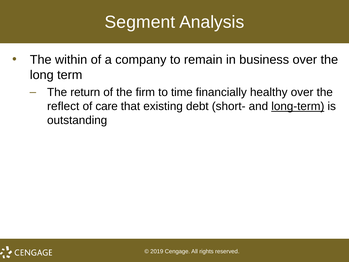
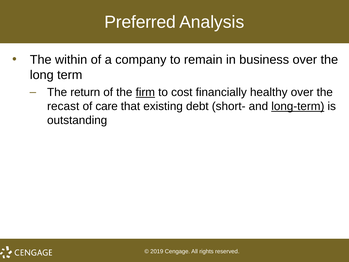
Segment: Segment -> Preferred (140, 22)
firm underline: none -> present (145, 92)
time: time -> cost (182, 92)
reflect: reflect -> recast (63, 106)
